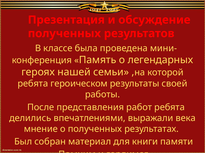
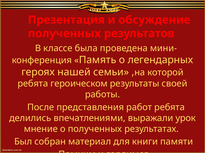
века: века -> урок (186, 119)
